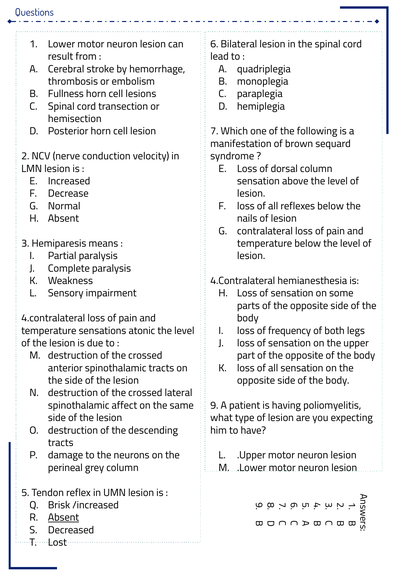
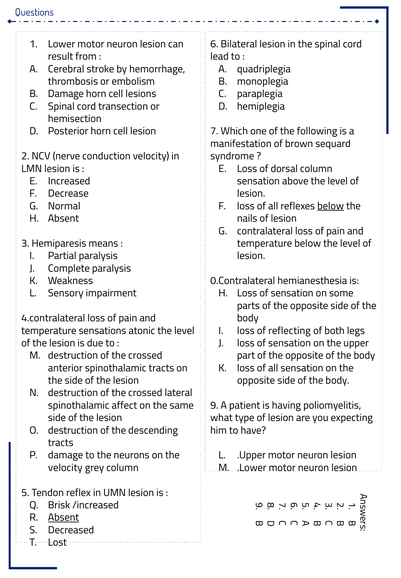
B Fullness: Fullness -> Damage (66, 94)
below underline: none -> present (331, 206)
4.Contralateral: 4.Contralateral -> 0.Contralateral (243, 281)
frequency: frequency -> reflecting (289, 331)
perineal: perineal -> velocity (65, 469)
